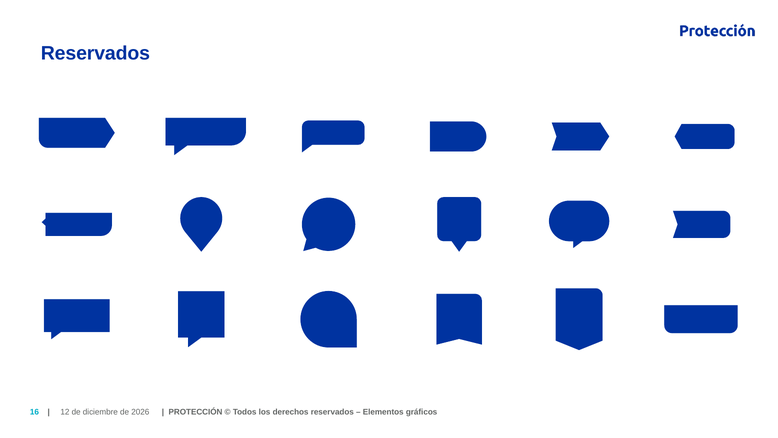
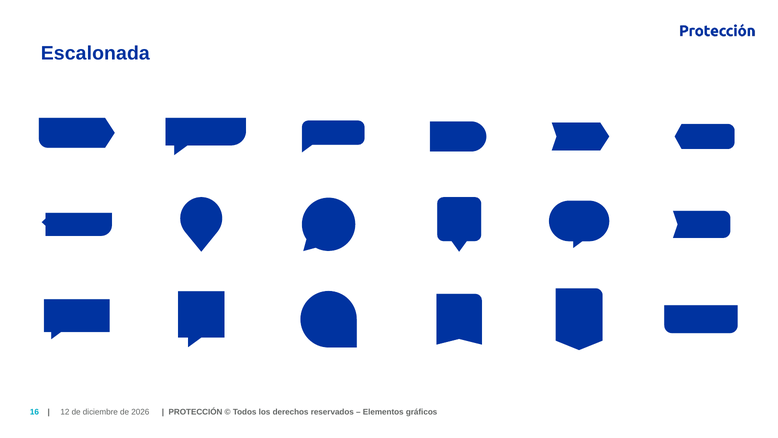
Reservados: Reservados -> Escalonada (95, 53)
